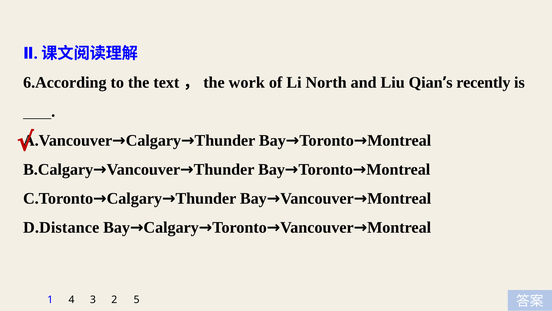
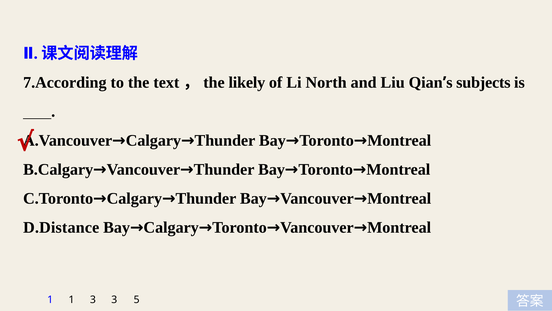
6.According: 6.According -> 7.According (65, 82)
work: work -> likely (247, 82)
recently: recently -> subjects (483, 82)
1 4: 4 -> 1 (72, 300)
3 2: 2 -> 3 (114, 300)
